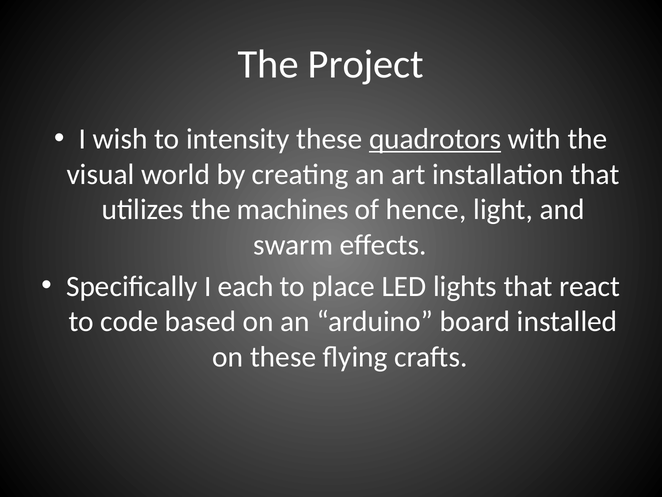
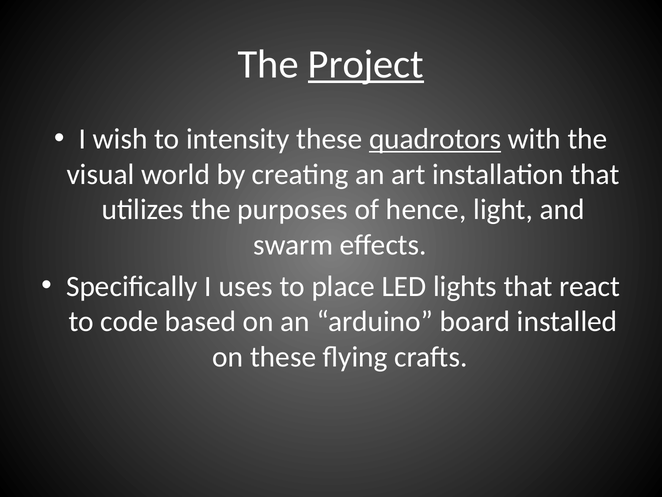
Project underline: none -> present (366, 64)
machines: machines -> purposes (293, 210)
each: each -> uses (246, 286)
